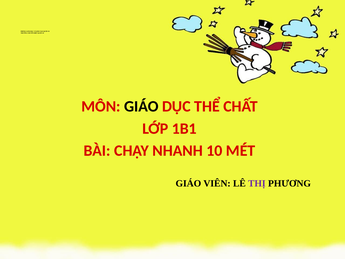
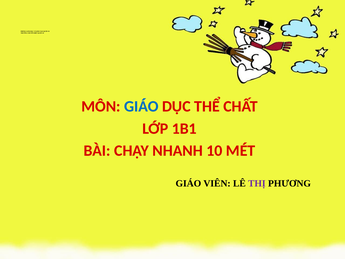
GIÁO colour: black -> blue (141, 106)
